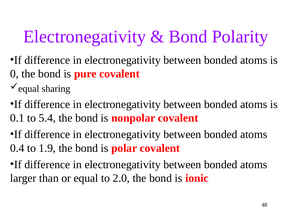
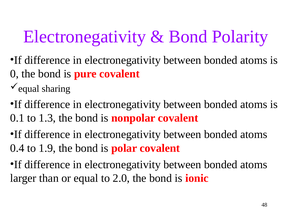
5.4: 5.4 -> 1.3 (47, 118)
